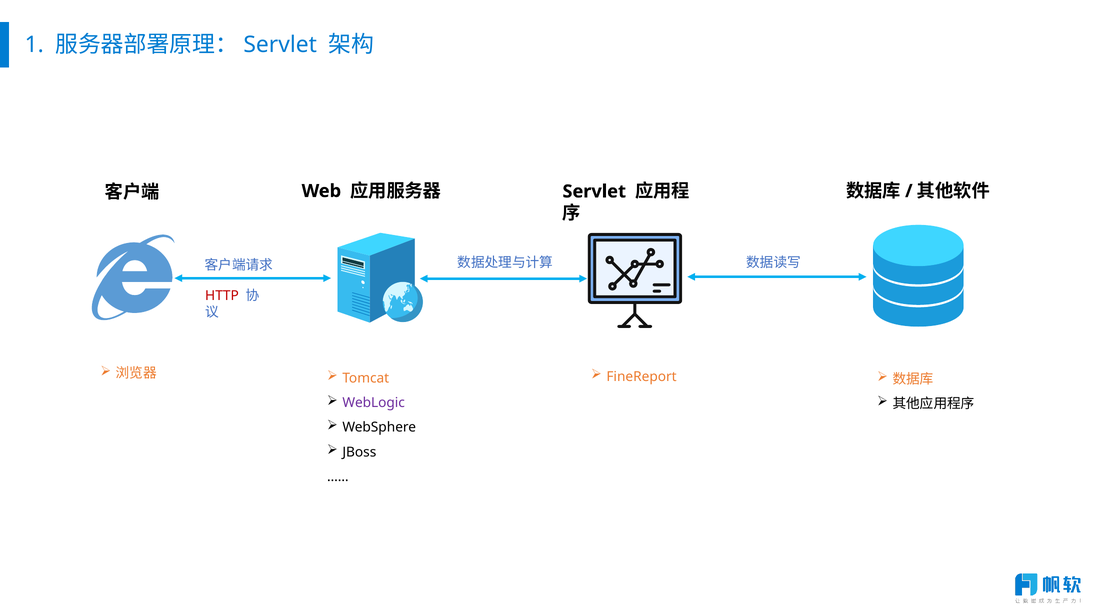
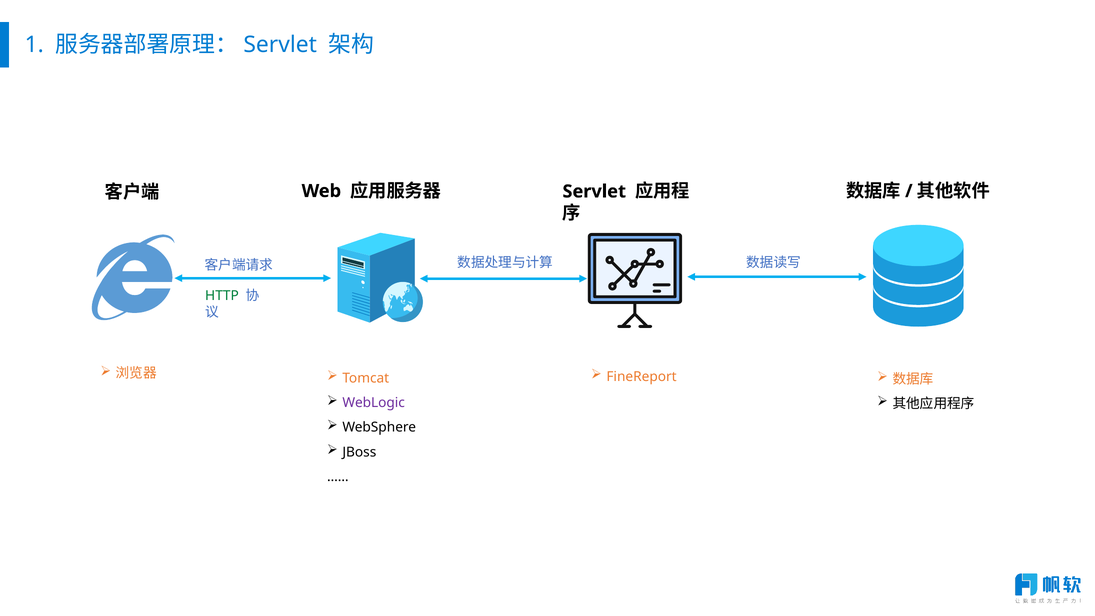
HTTP colour: red -> green (222, 296)
